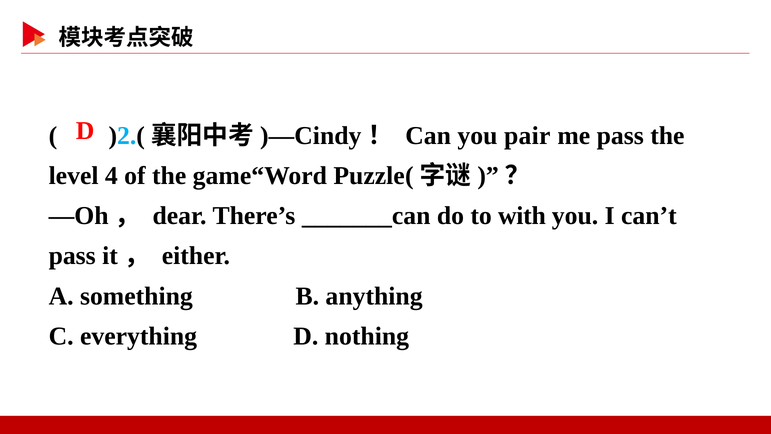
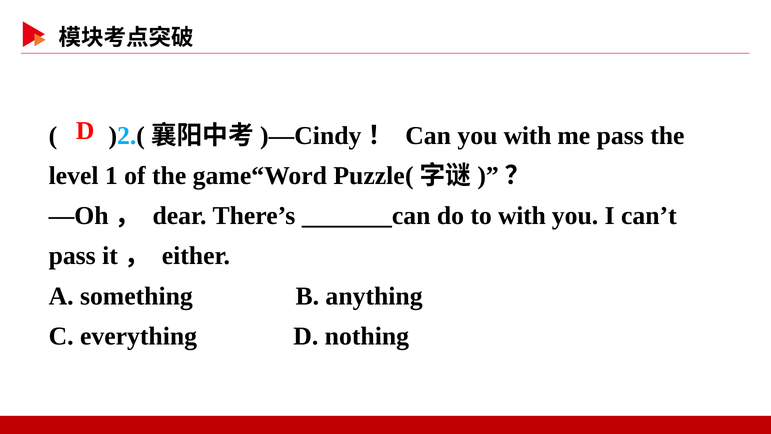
you pair: pair -> with (528, 136)
4: 4 -> 1 (111, 176)
